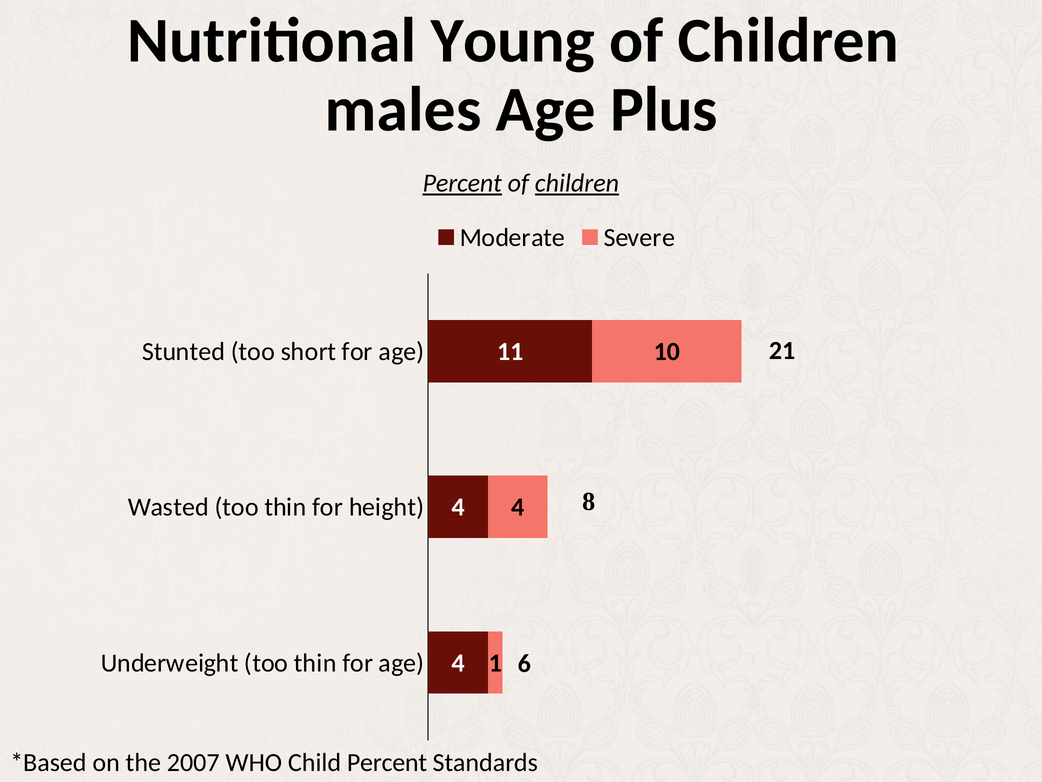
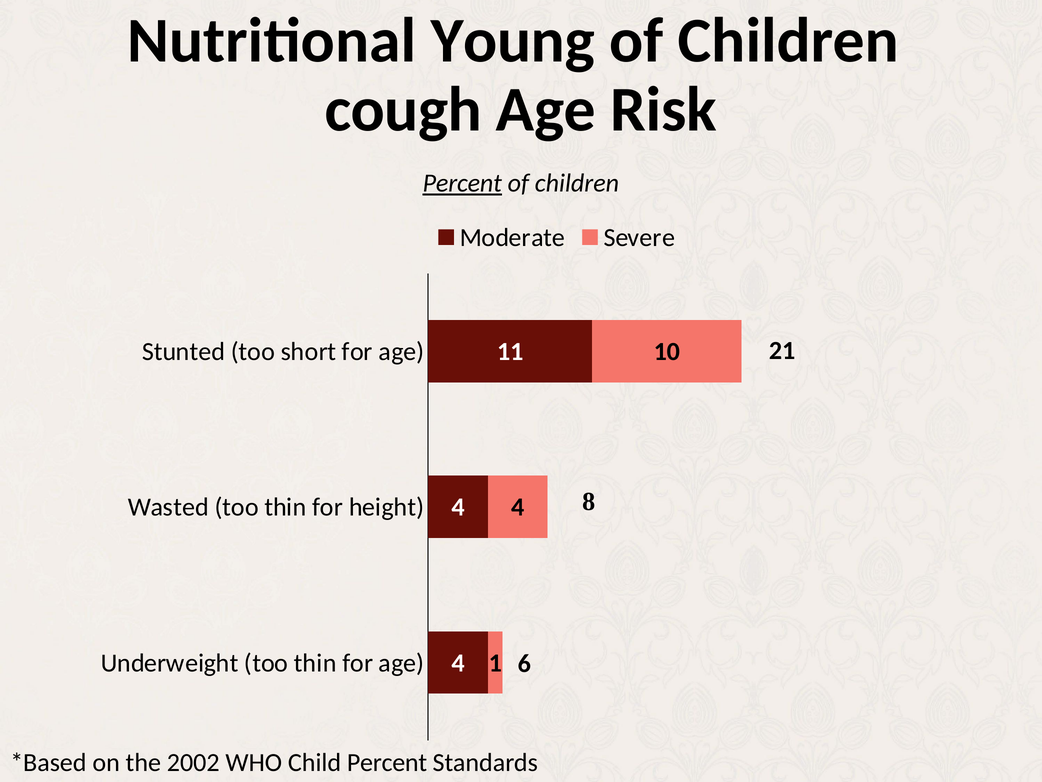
males: males -> cough (403, 109)
Plus: Plus -> Risk (664, 109)
children underline: present -> none (577, 183)
2007: 2007 -> 2002 (193, 762)
